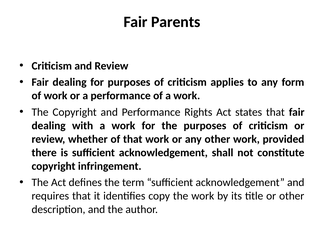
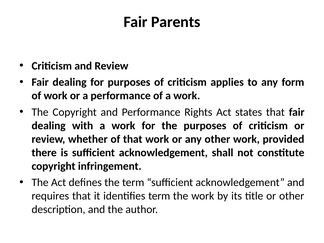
identifies copy: copy -> term (159, 196)
